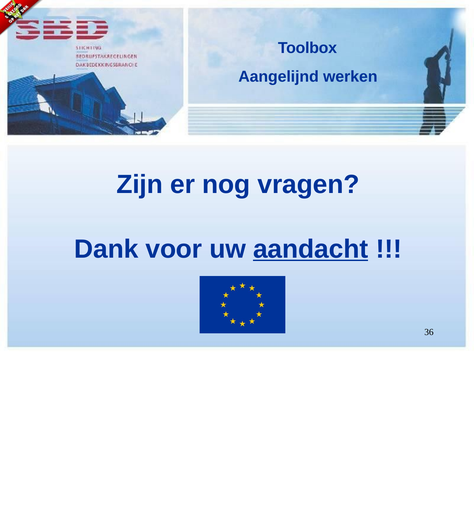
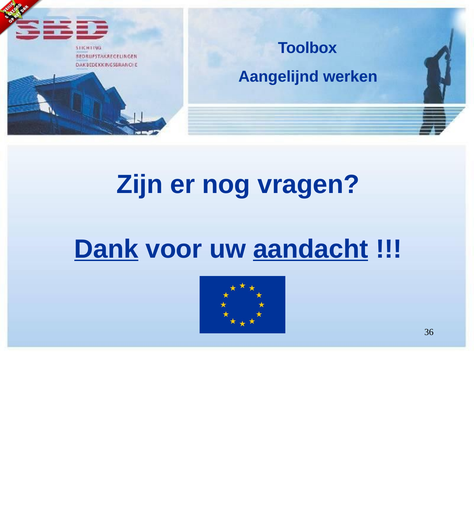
Dank underline: none -> present (106, 249)
